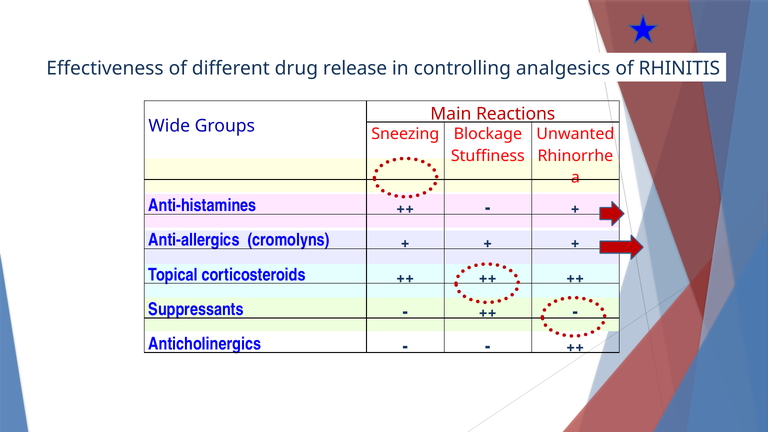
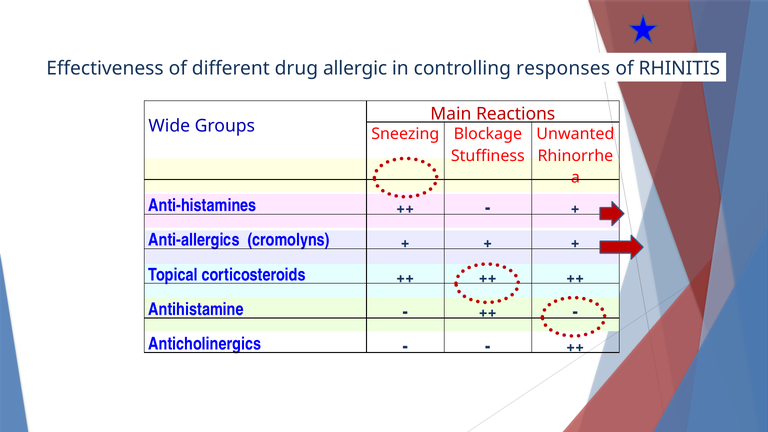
release: release -> allergic (355, 68)
analgesics: analgesics -> responses (563, 68)
Suppressants: Suppressants -> Antihistamine (196, 309)
